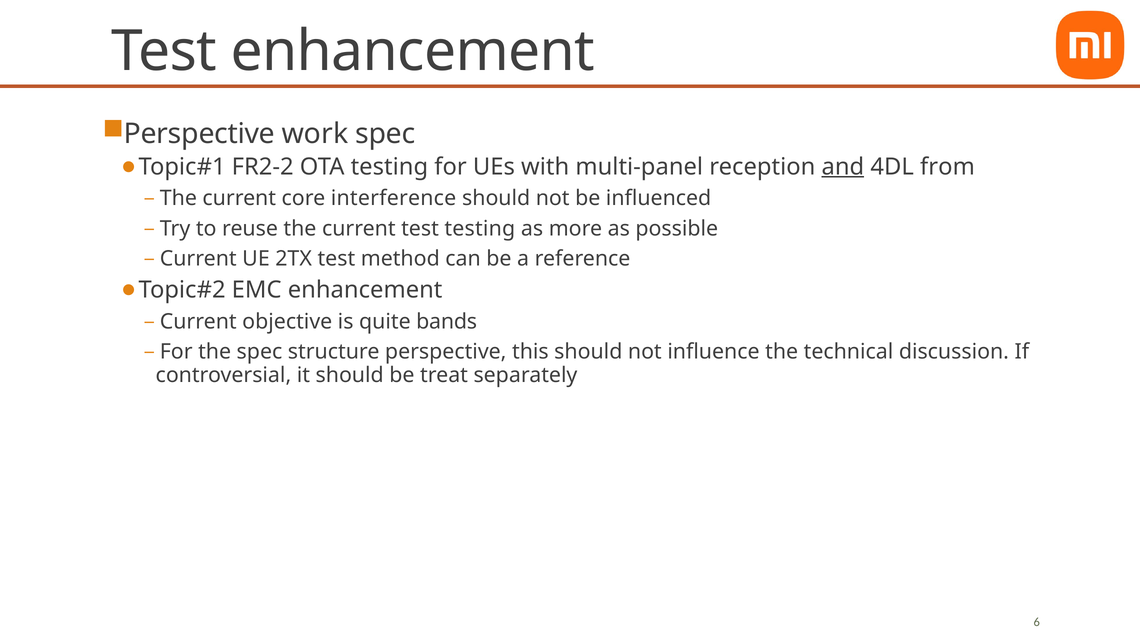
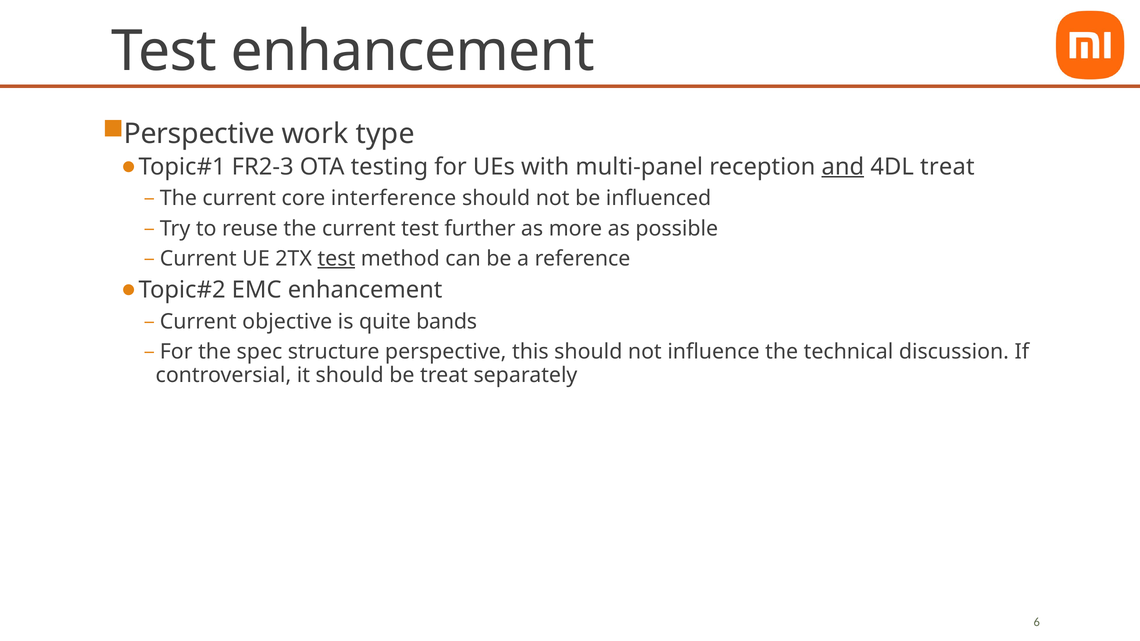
work spec: spec -> type (385, 134)
FR2-2: FR2-2 -> FR2-3 (263, 167)
4DL from: from -> treat (947, 167)
test testing: testing -> further (480, 229)
test underline: none -> present (336, 259)
